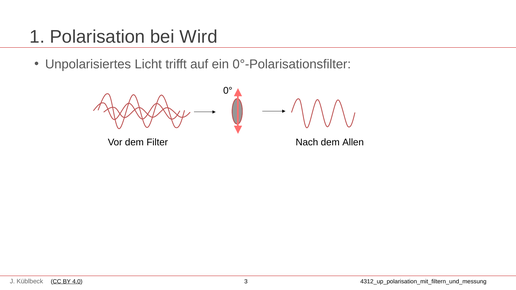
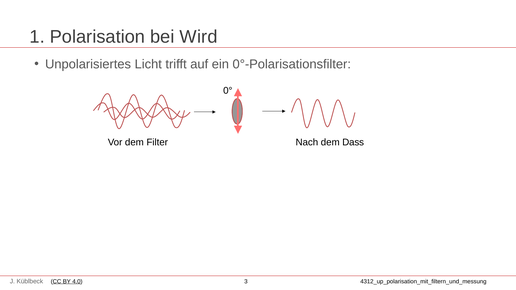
Allen: Allen -> Dass (353, 143)
